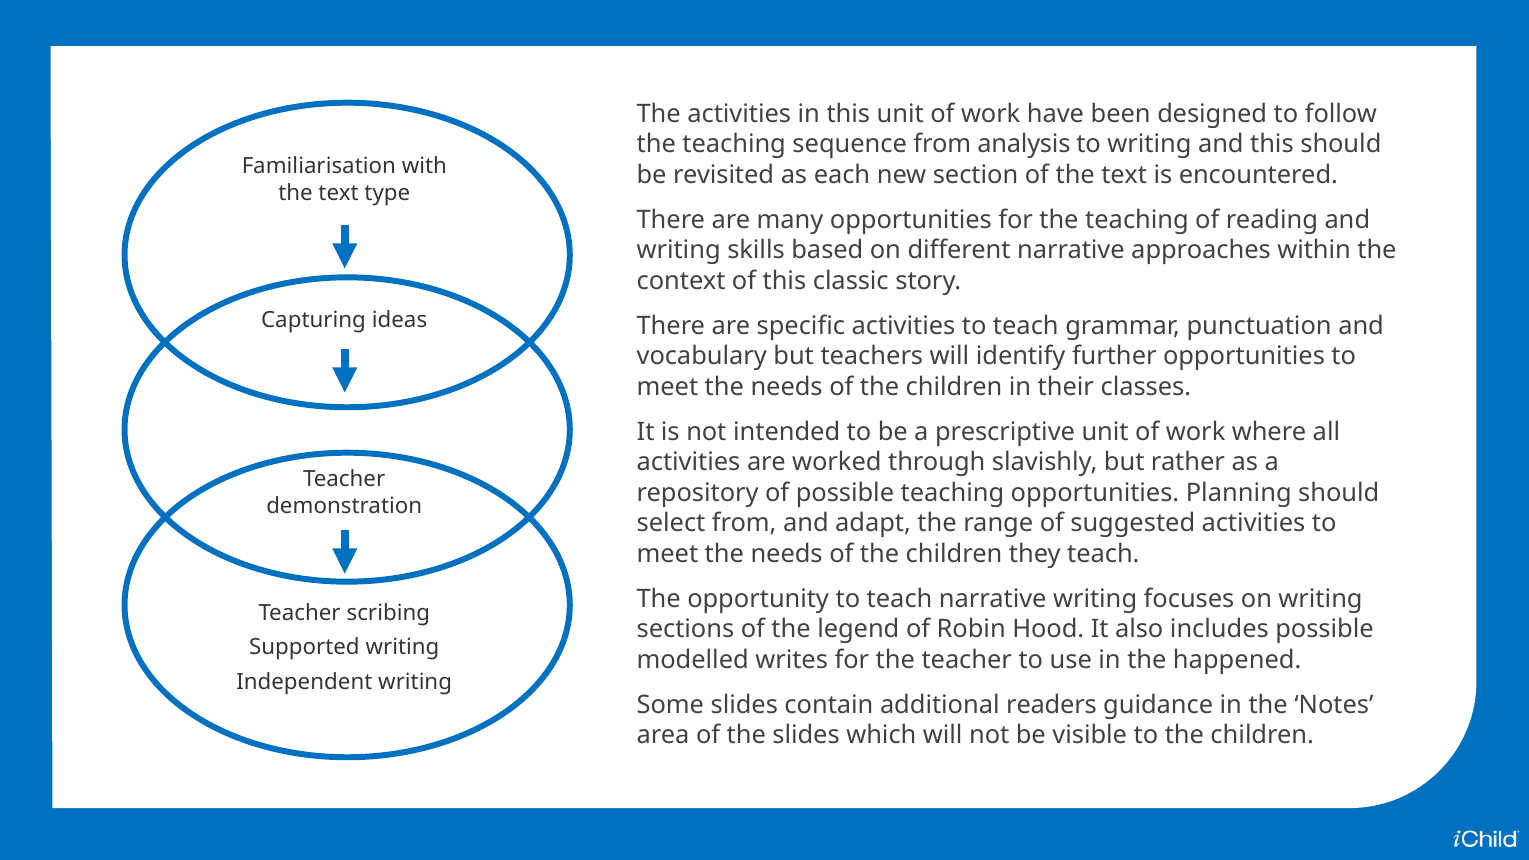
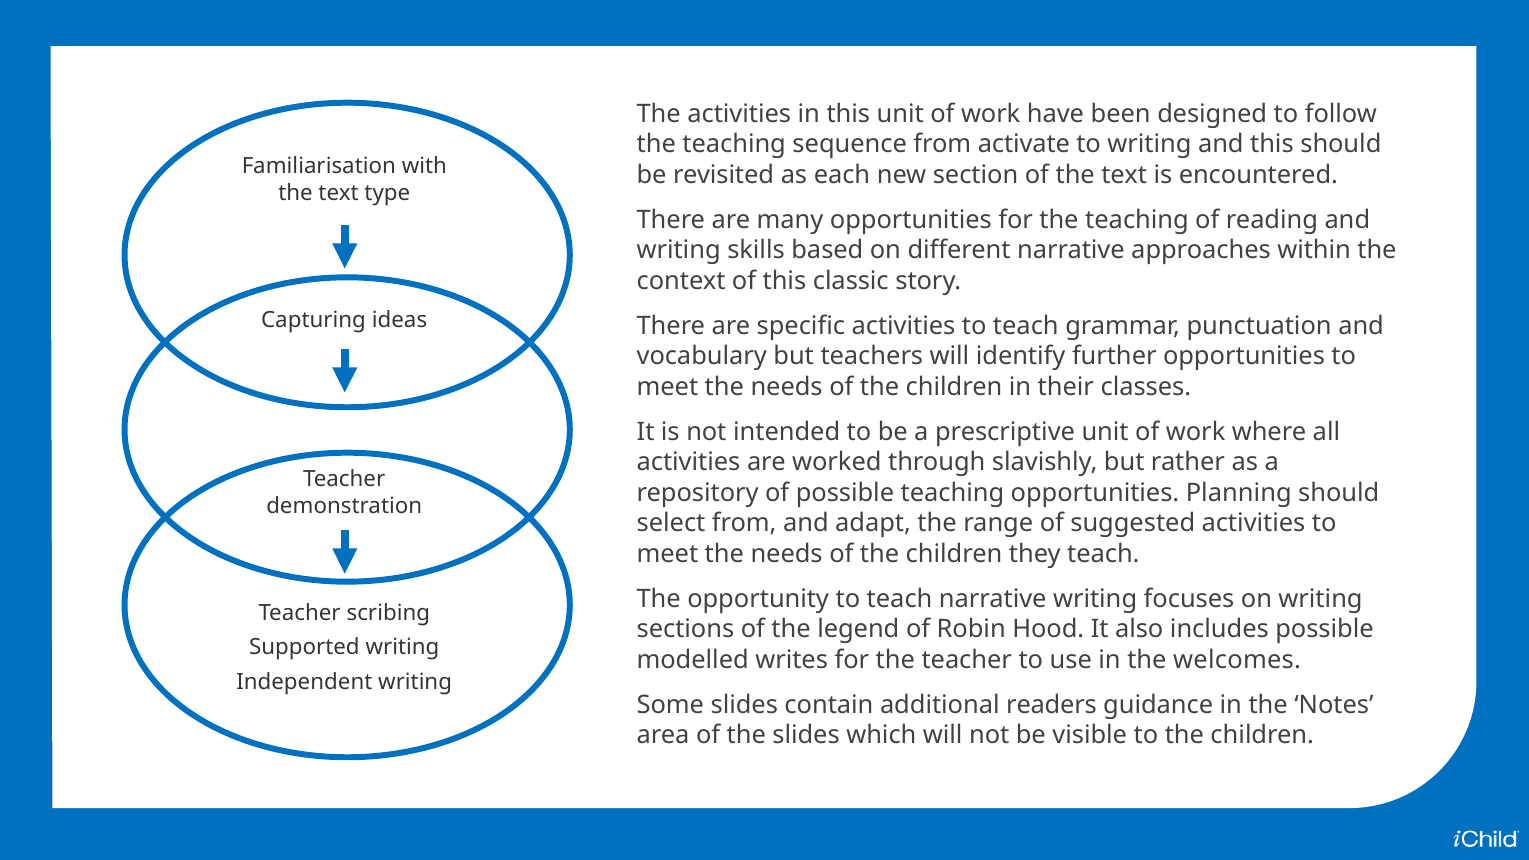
analysis: analysis -> activate (1024, 144)
happened: happened -> welcomes (1237, 660)
